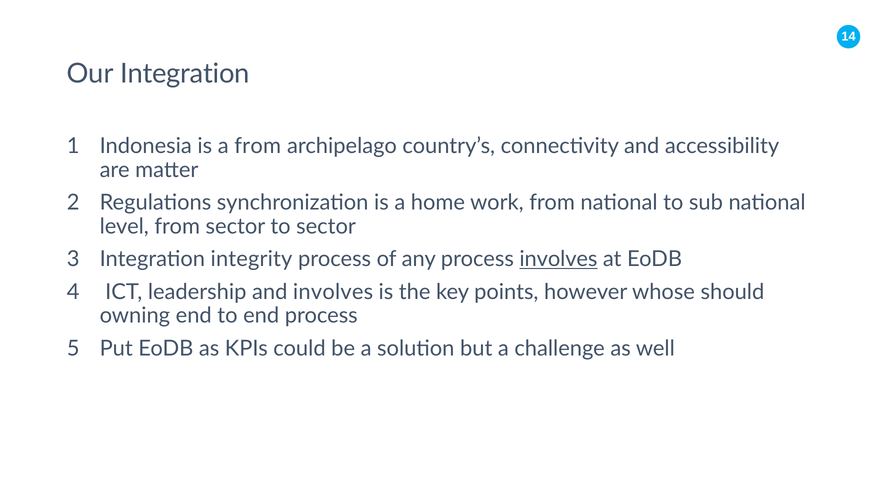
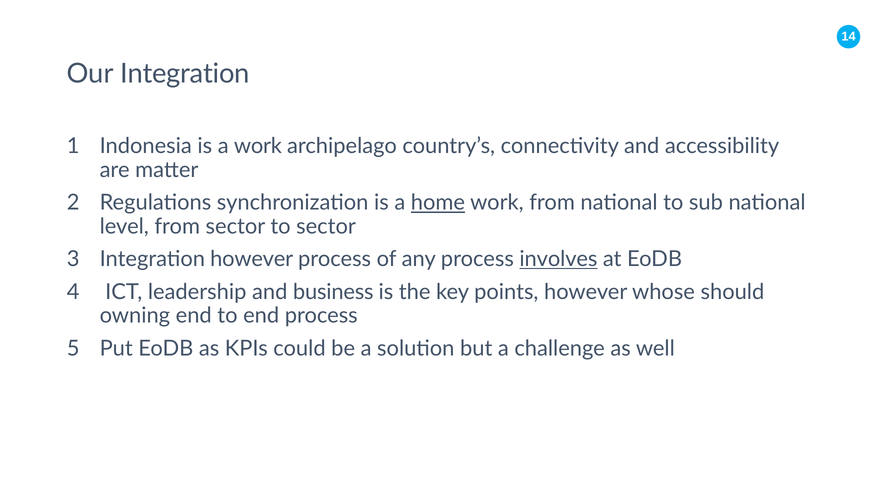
a from: from -> work (258, 146)
home underline: none -> present (438, 203)
Integration integrity: integrity -> however (252, 259)
and involves: involves -> business (333, 292)
